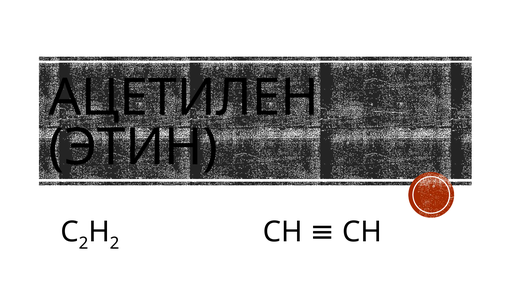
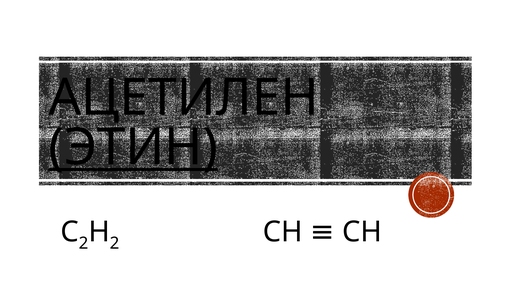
ЭТИН underline: none -> present (133, 147)
